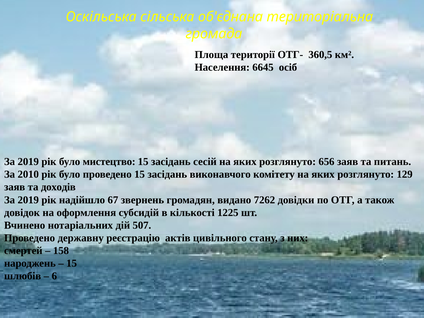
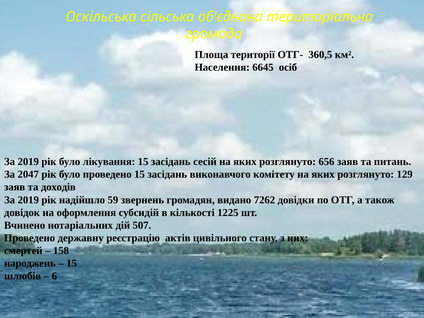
мистецтво: мистецтво -> лікування (109, 162)
2010: 2010 -> 2047 (28, 174)
67: 67 -> 59 (113, 200)
